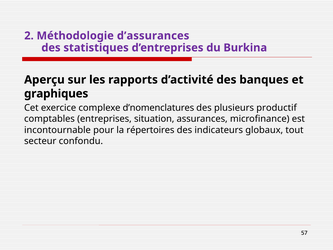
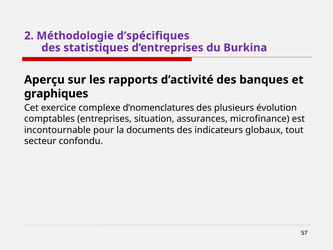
d’assurances: d’assurances -> d’spécifiques (153, 36)
productif: productif -> évolution (277, 108)
répertoires: répertoires -> documents (150, 130)
